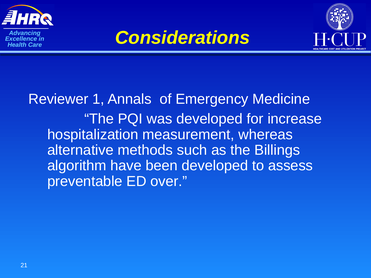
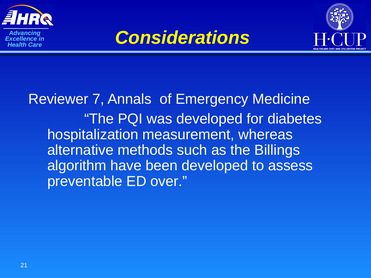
1: 1 -> 7 (98, 99)
increase: increase -> diabetes (295, 119)
